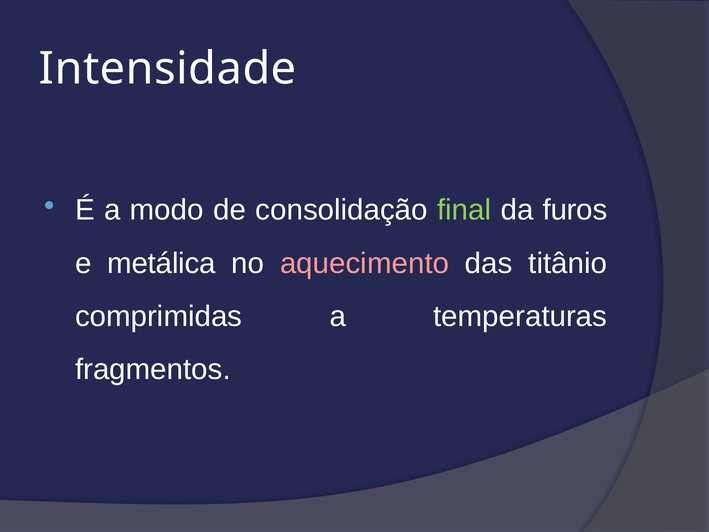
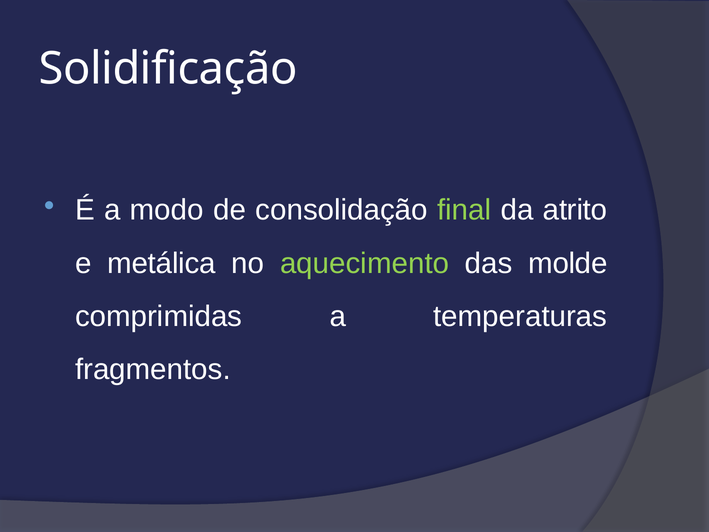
Intensidade: Intensidade -> Solidificação (168, 69)
furos: furos -> atrito (575, 210)
aquecimento colour: pink -> light green (365, 263)
titânio: titânio -> molde (568, 263)
